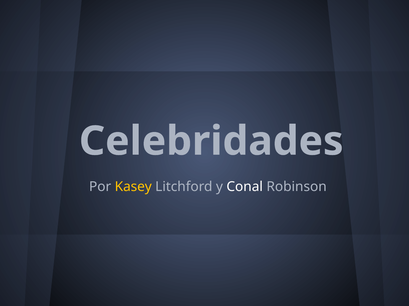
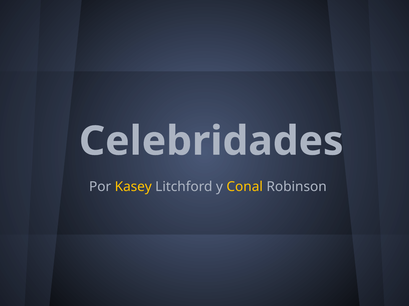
Conal colour: white -> yellow (245, 187)
